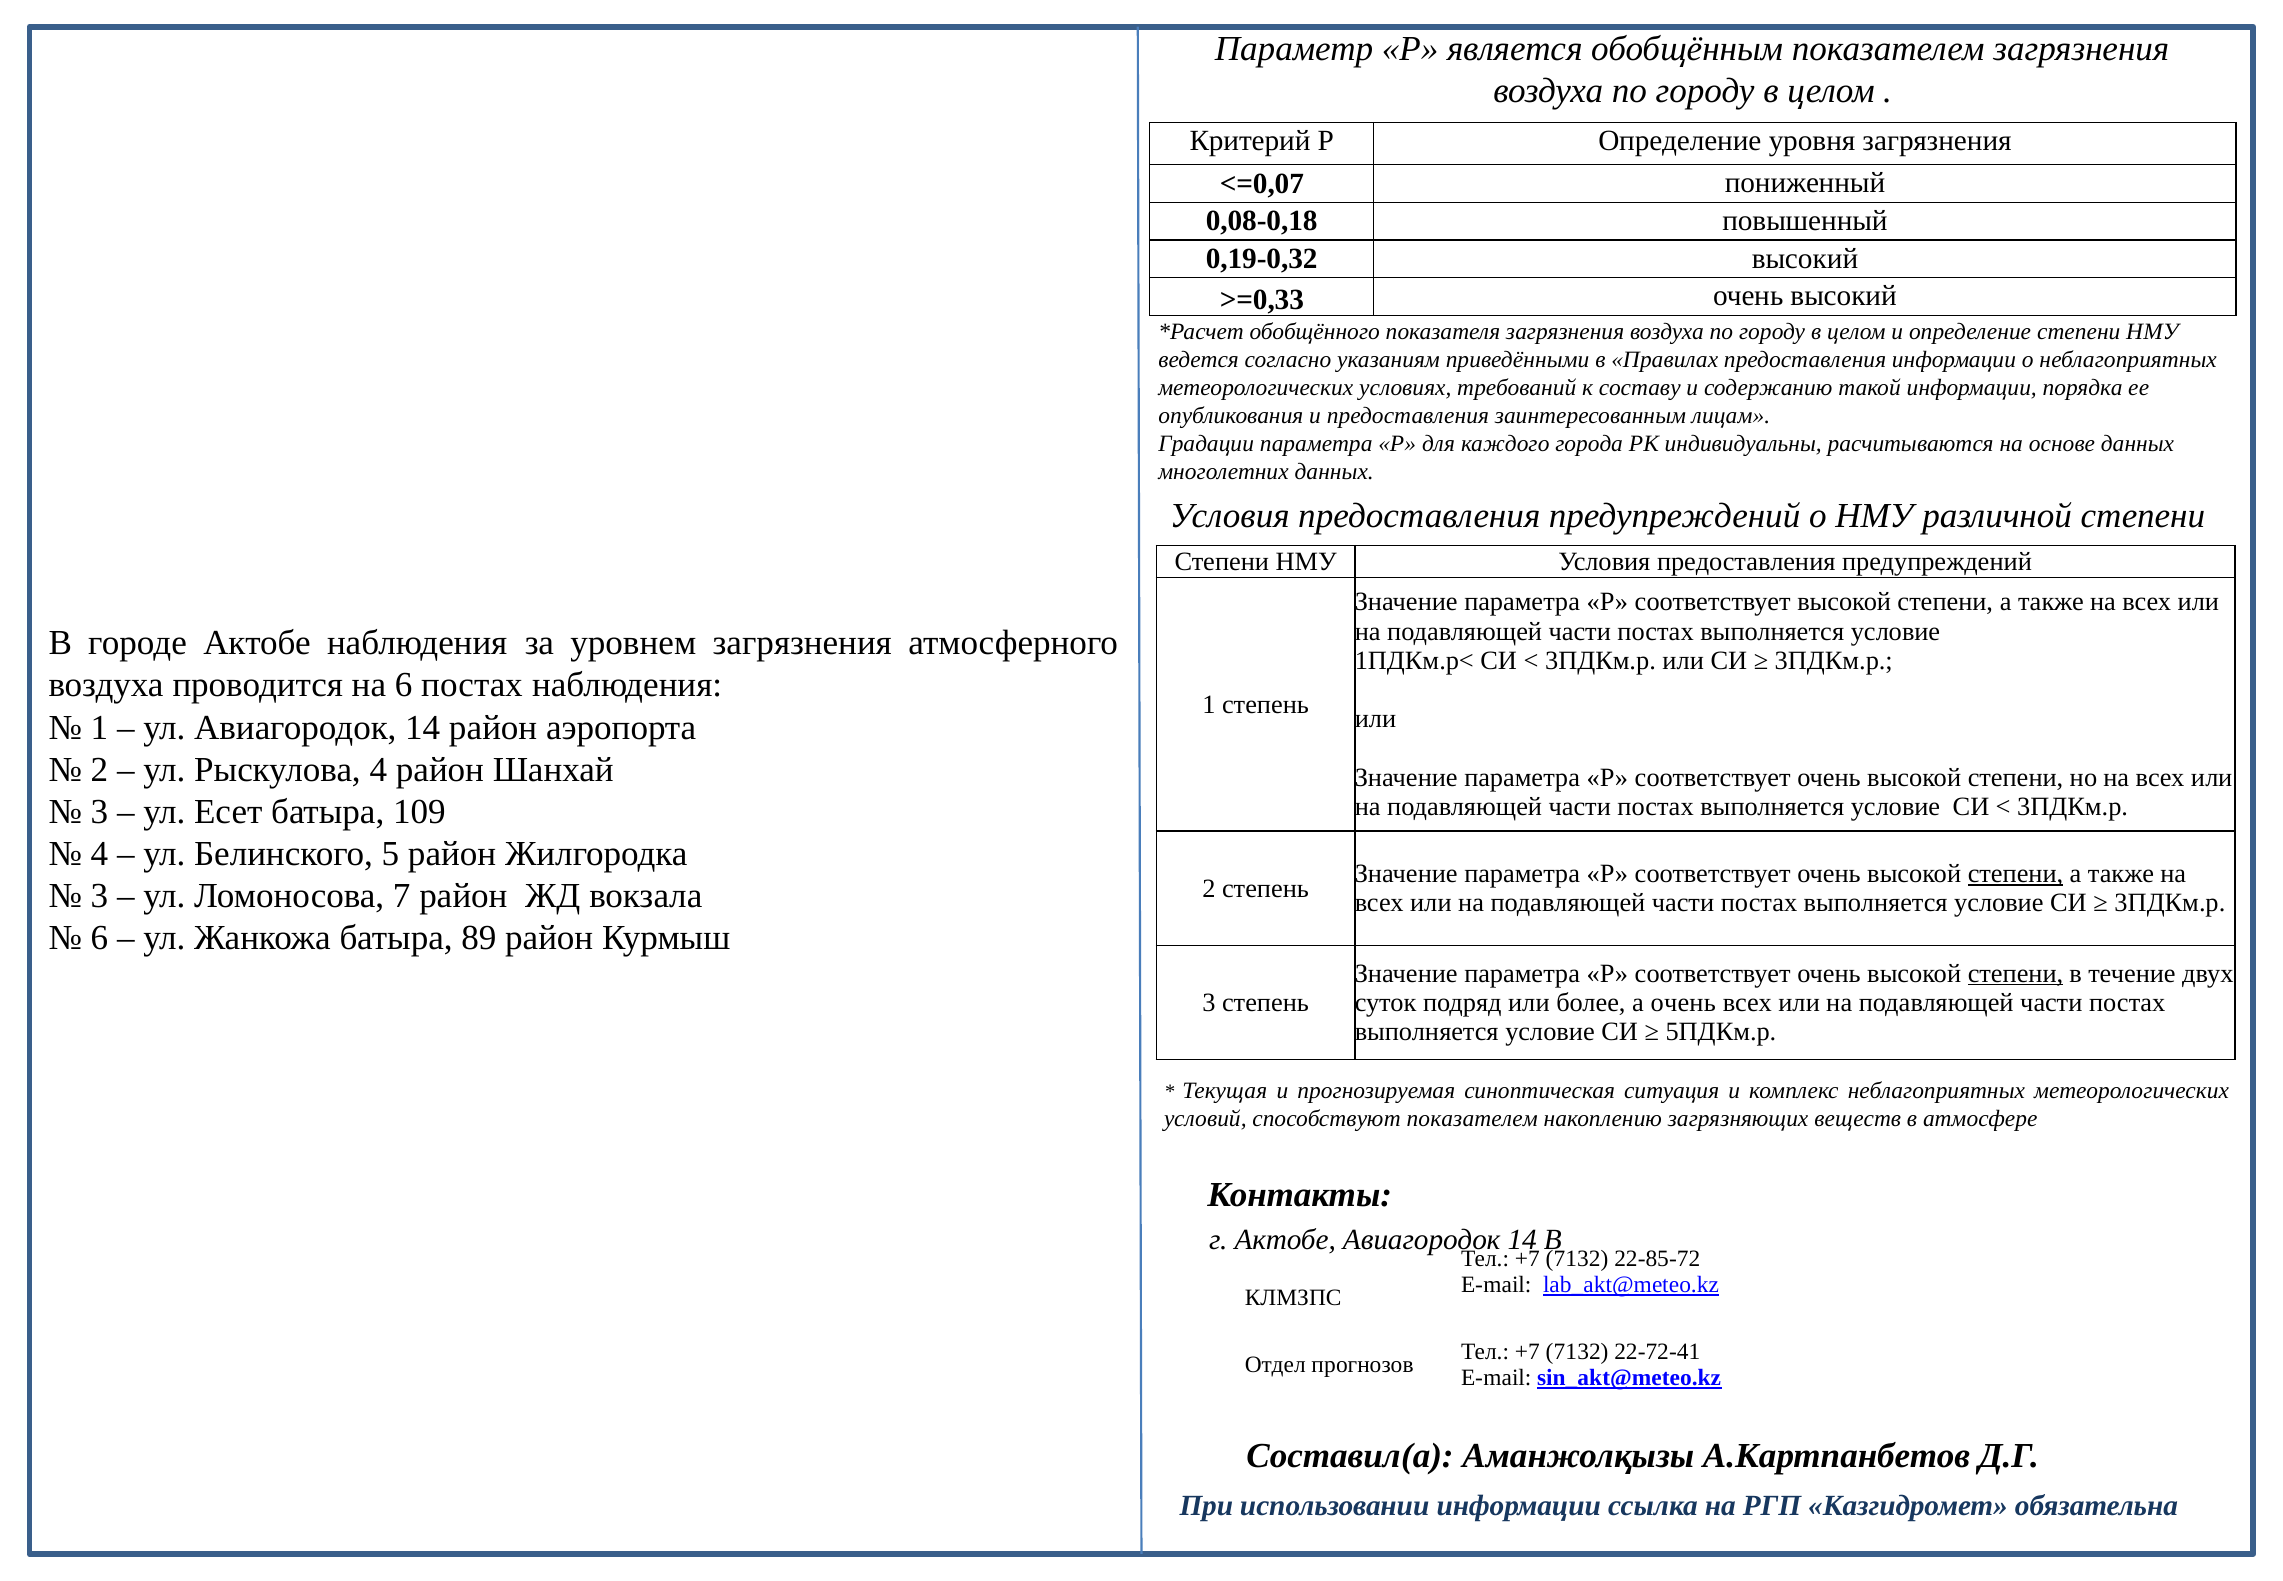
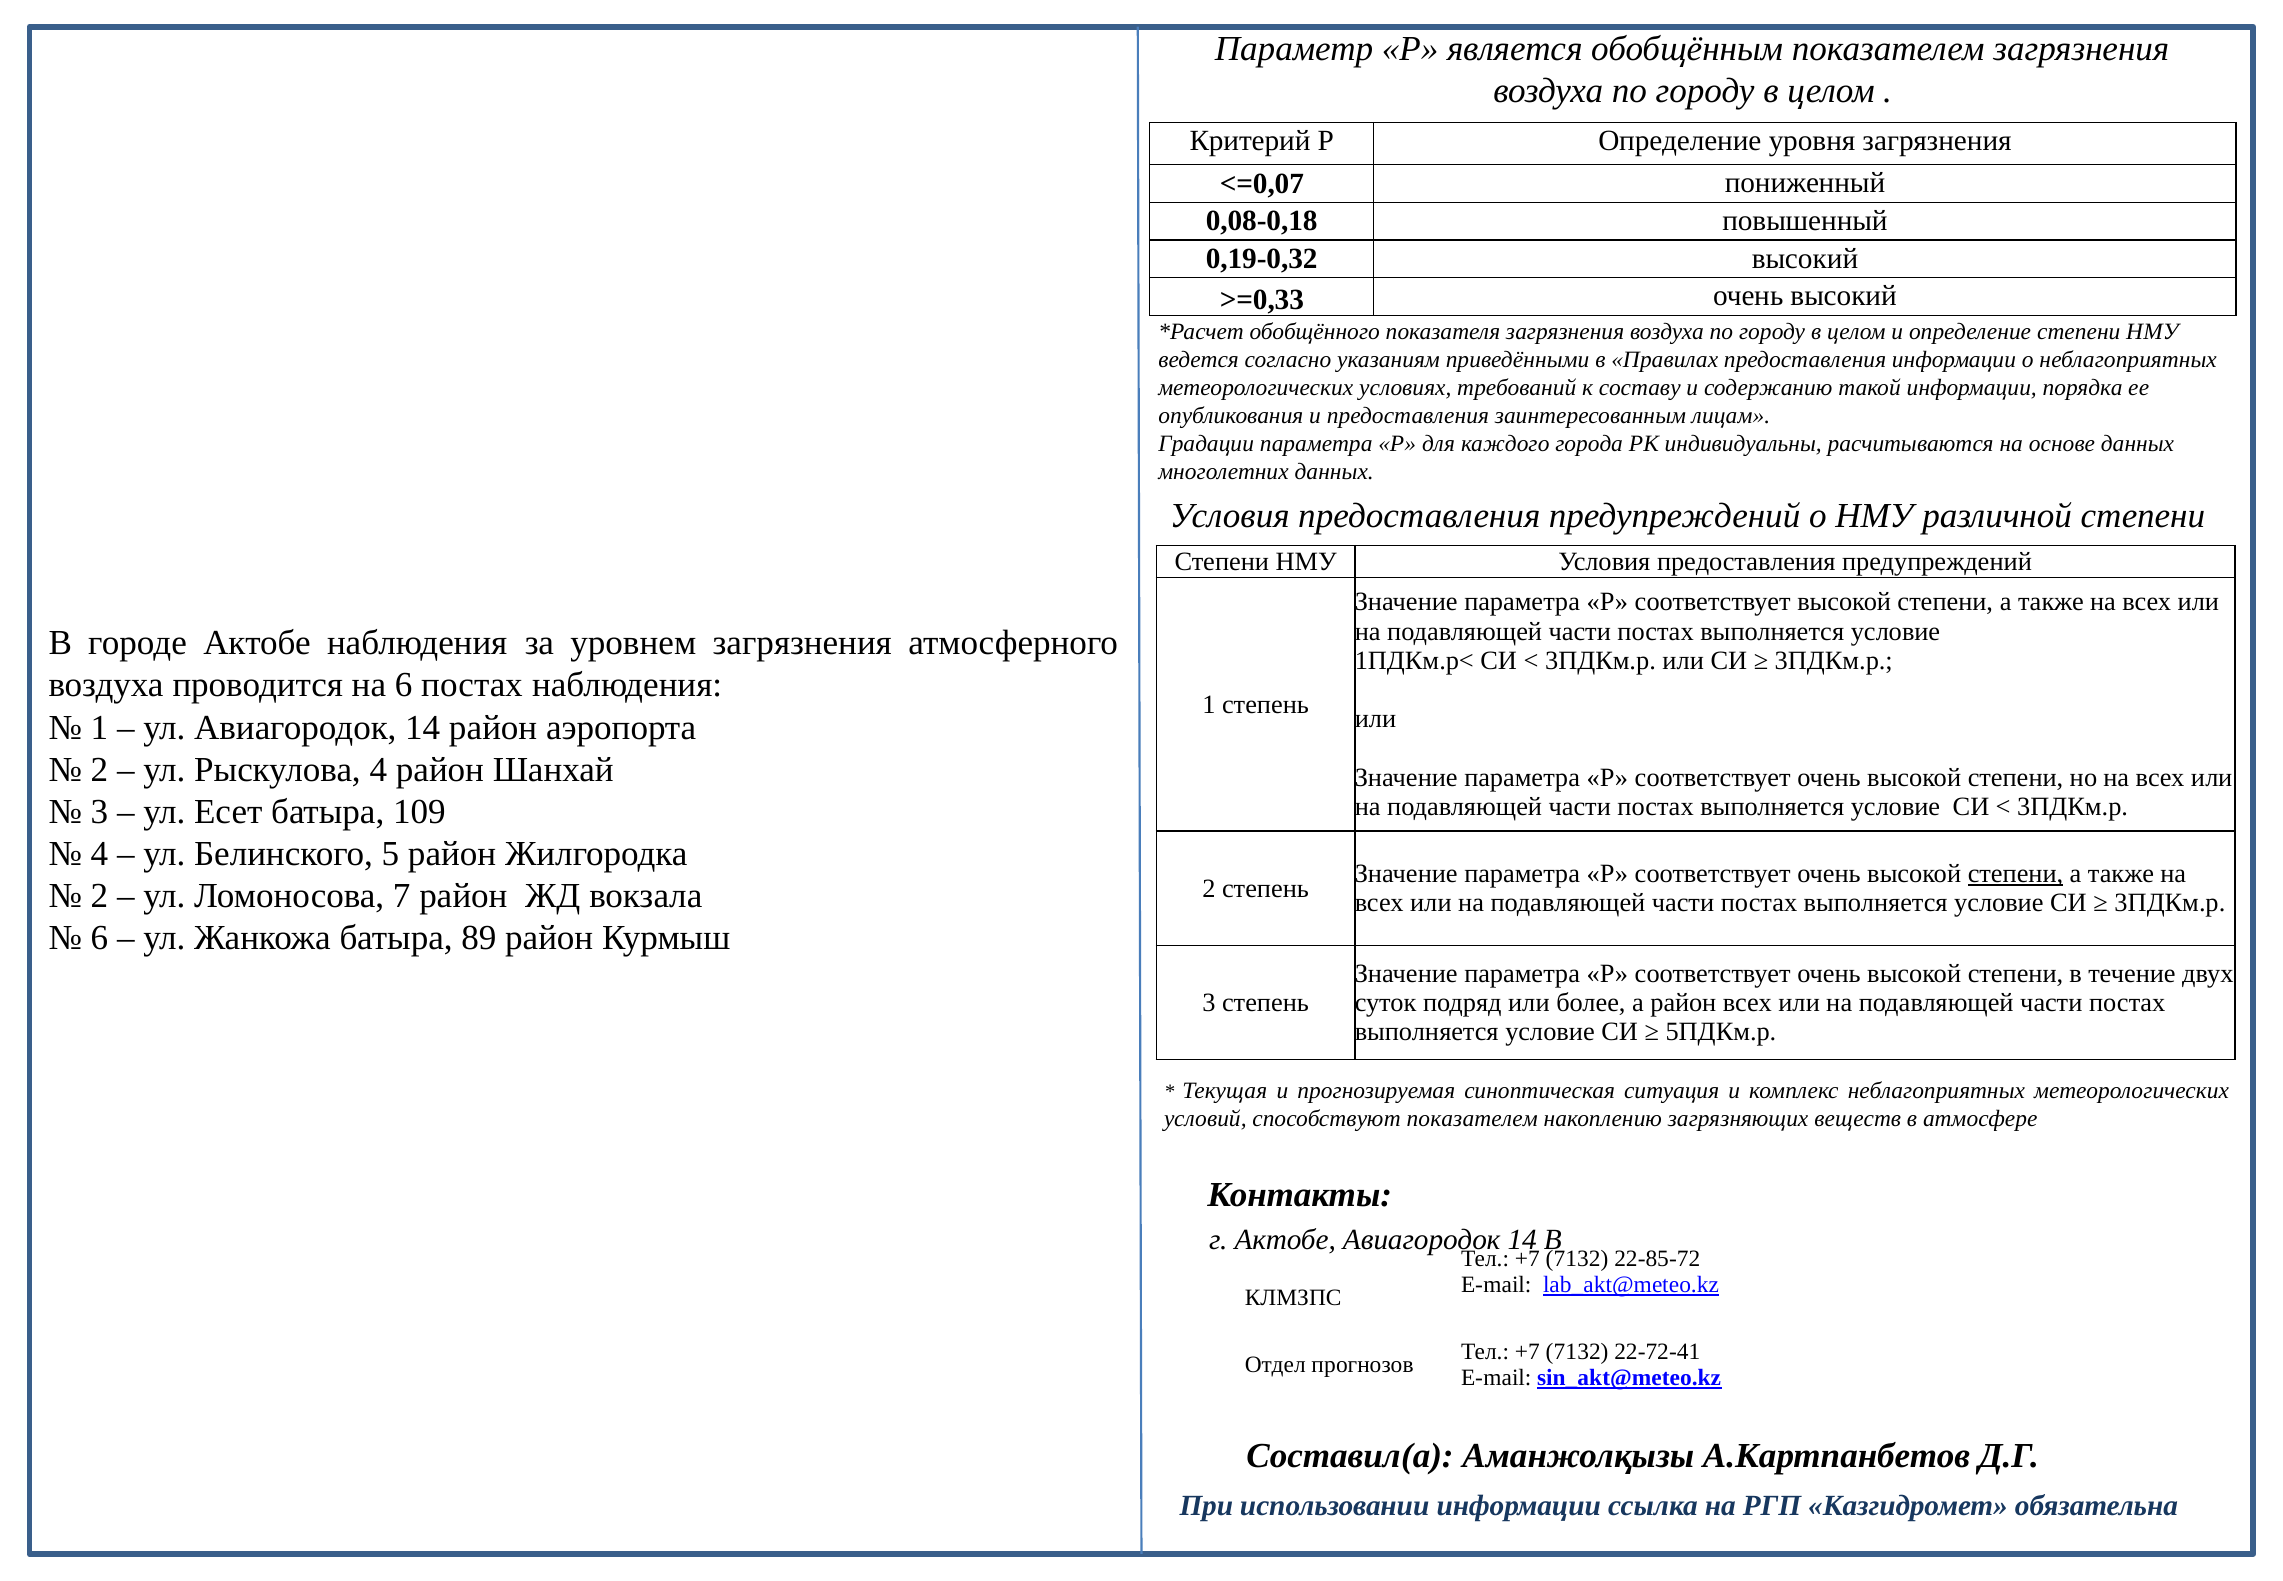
3: 3 -> 2 (99, 896)
степени underline: present -> none (2016, 973)
а очень: очень -> район (1683, 1002)
